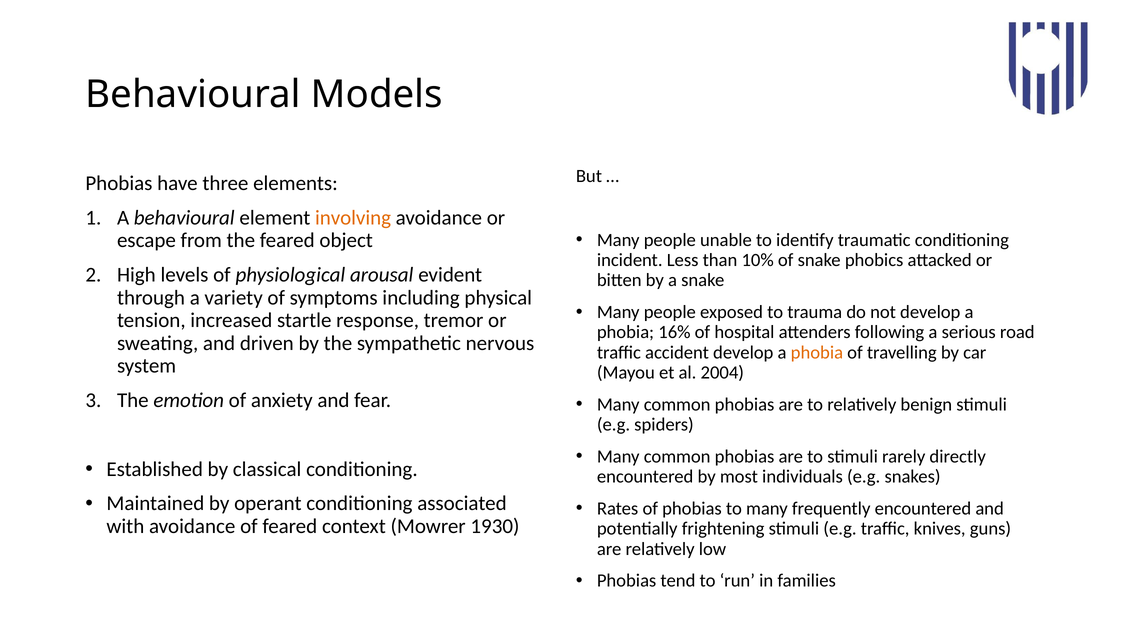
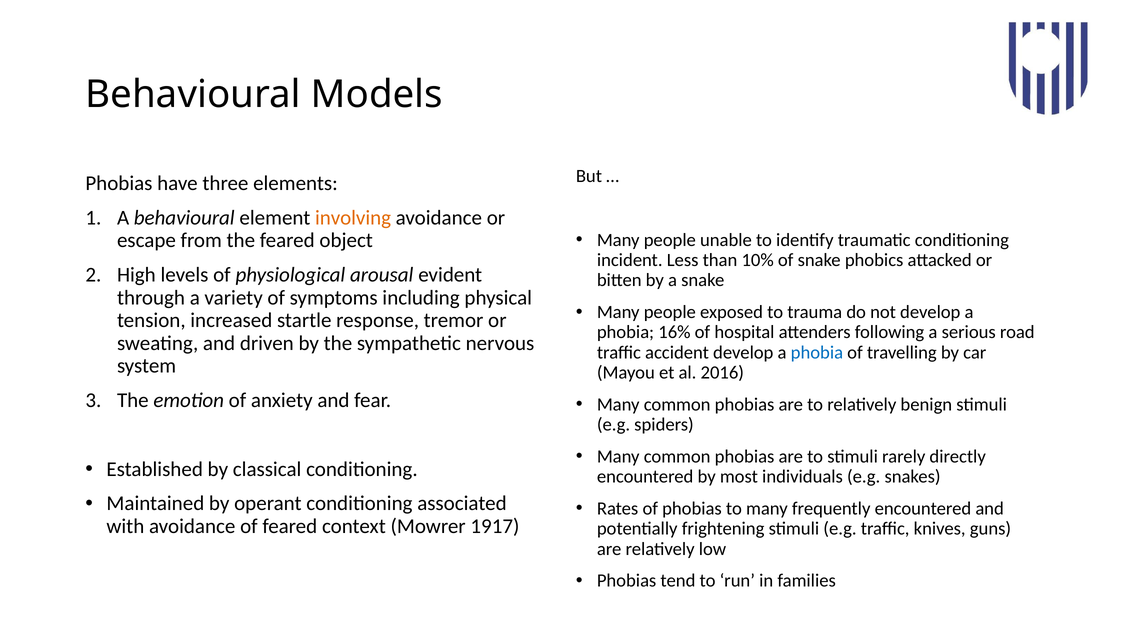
phobia colour: orange -> blue (817, 352)
2004: 2004 -> 2016 (722, 372)
1930: 1930 -> 1917 (495, 526)
